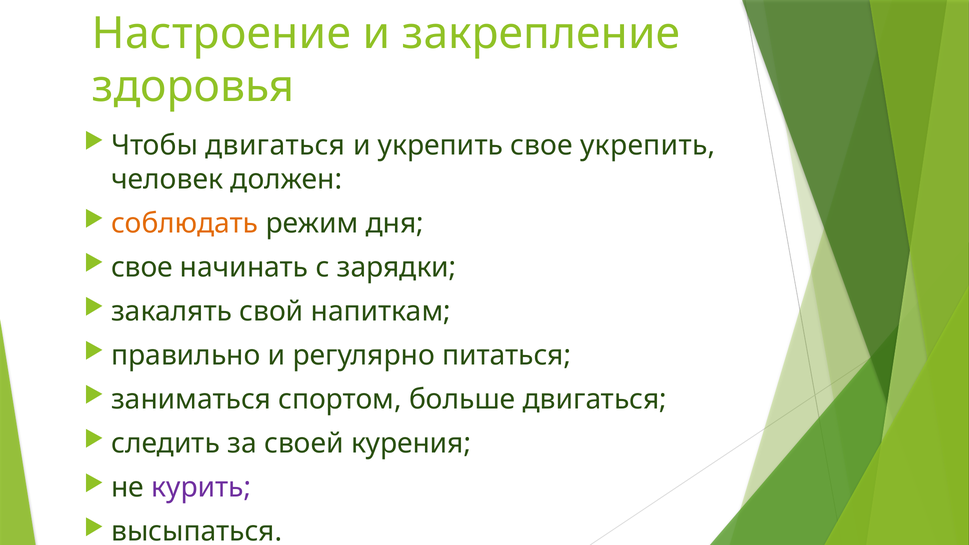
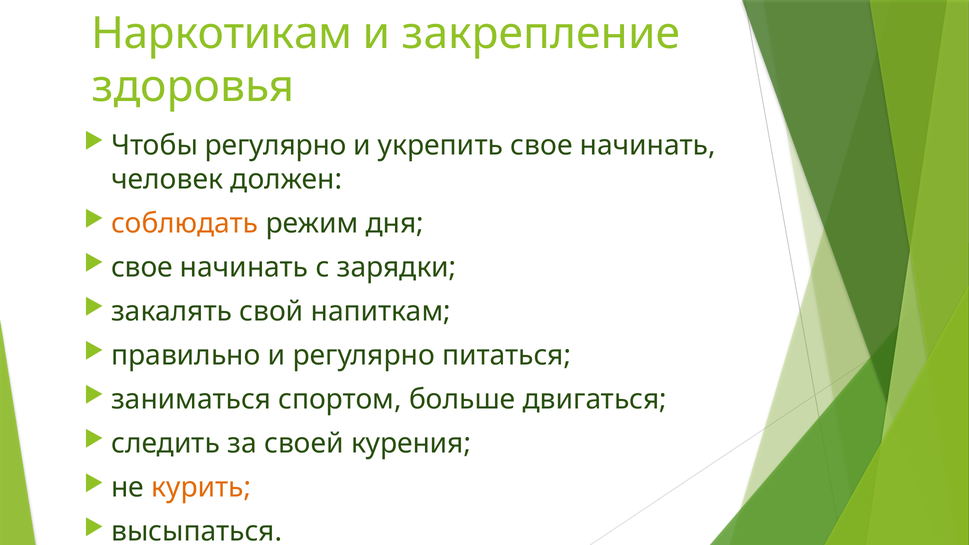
Настроение: Настроение -> Наркотикам (222, 33)
Чтобы двигаться: двигаться -> регулярно (276, 145)
укрепить свое укрепить: укрепить -> начинать (648, 145)
курить colour: purple -> orange (201, 488)
